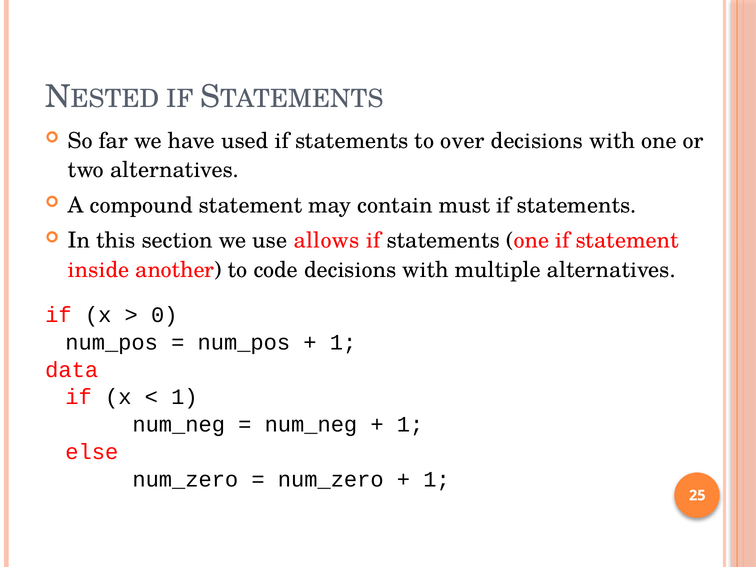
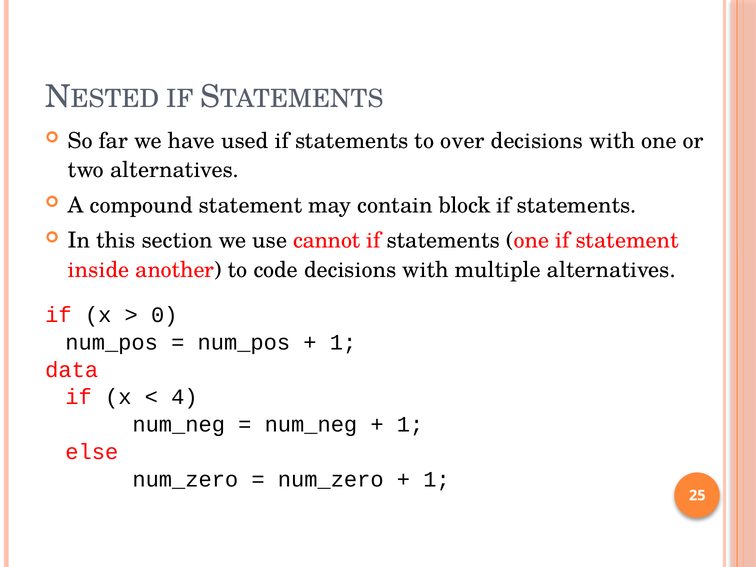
must: must -> block (465, 205)
allows: allows -> cannot (327, 241)
1: 1 -> 4 (184, 397)
